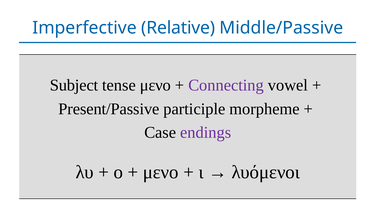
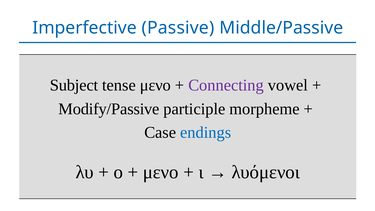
Relative: Relative -> Passive (178, 28)
Present/Passive: Present/Passive -> Modify/Passive (109, 109)
endings colour: purple -> blue (206, 132)
